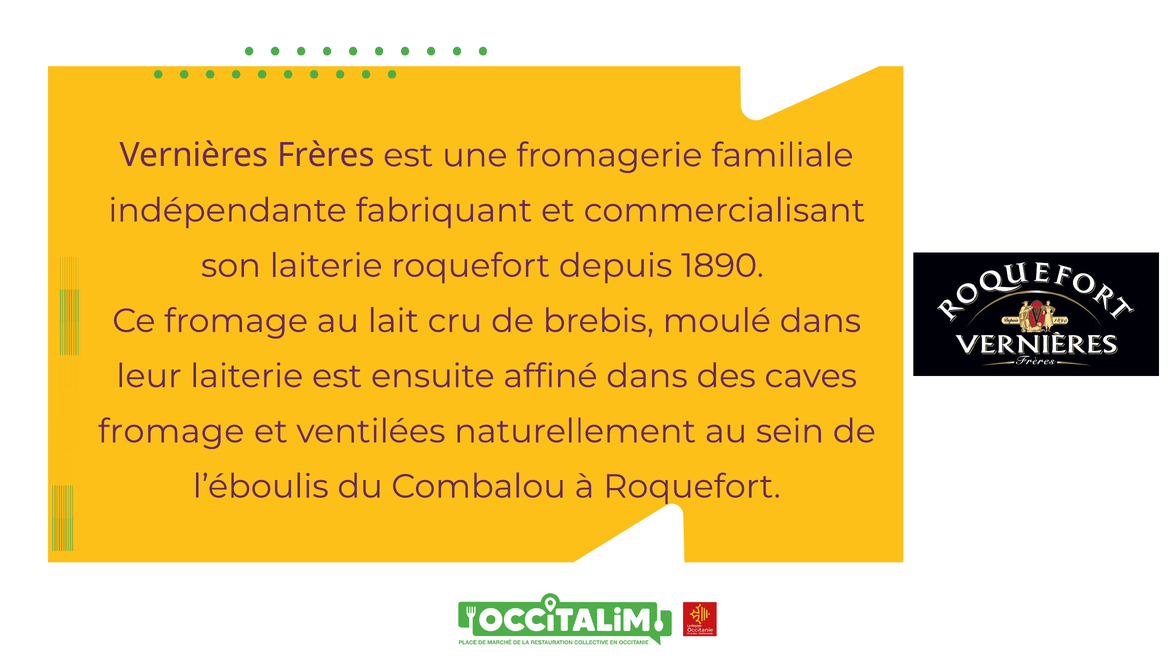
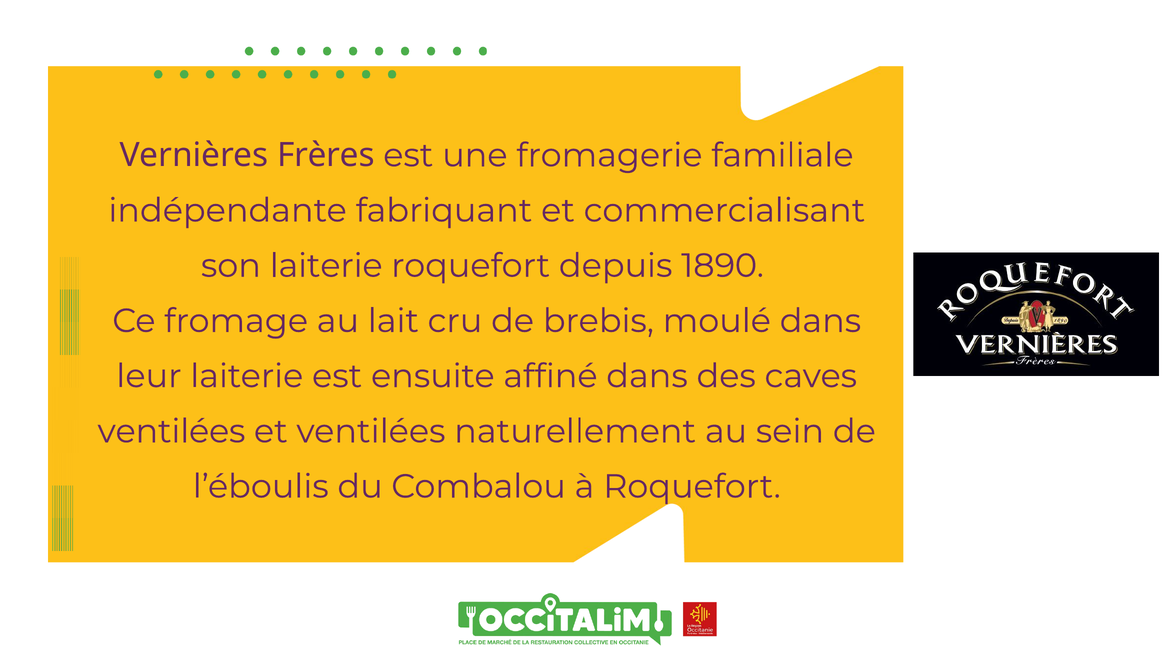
fromage: fromage -> ventilées (171, 431)
